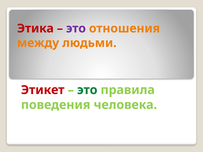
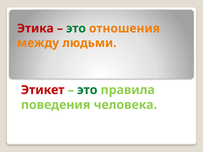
это colour: purple -> green (76, 28)
